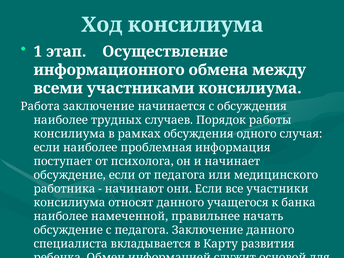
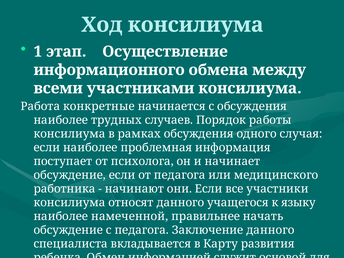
Работа заключение: заключение -> конкретные (99, 106)
банка: банка -> языку (299, 203)
